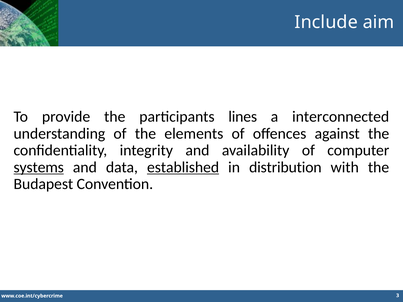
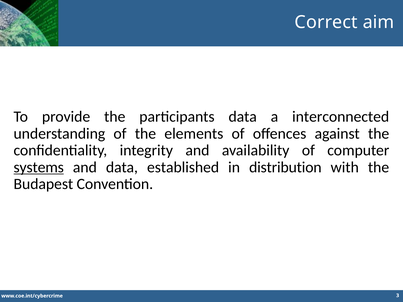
Include: Include -> Correct (326, 22)
participants lines: lines -> data (243, 117)
established underline: present -> none (183, 167)
